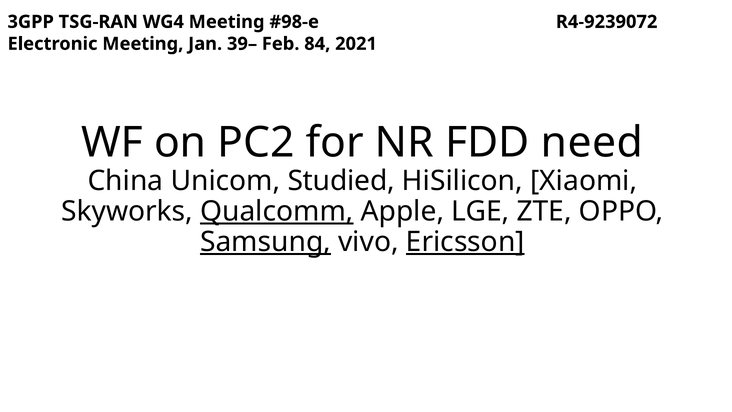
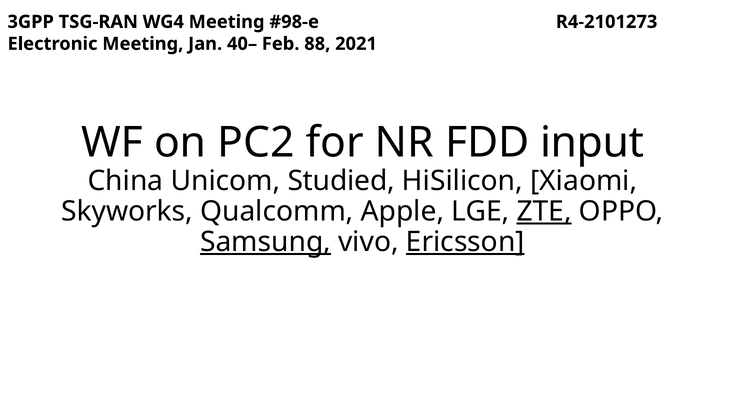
R4-9239072: R4-9239072 -> R4-2101273 (607, 22)
39–: 39– -> 40– (242, 44)
84: 84 -> 88 (317, 44)
need: need -> input (592, 142)
Qualcomm underline: present -> none (277, 211)
ZTE underline: none -> present (544, 211)
